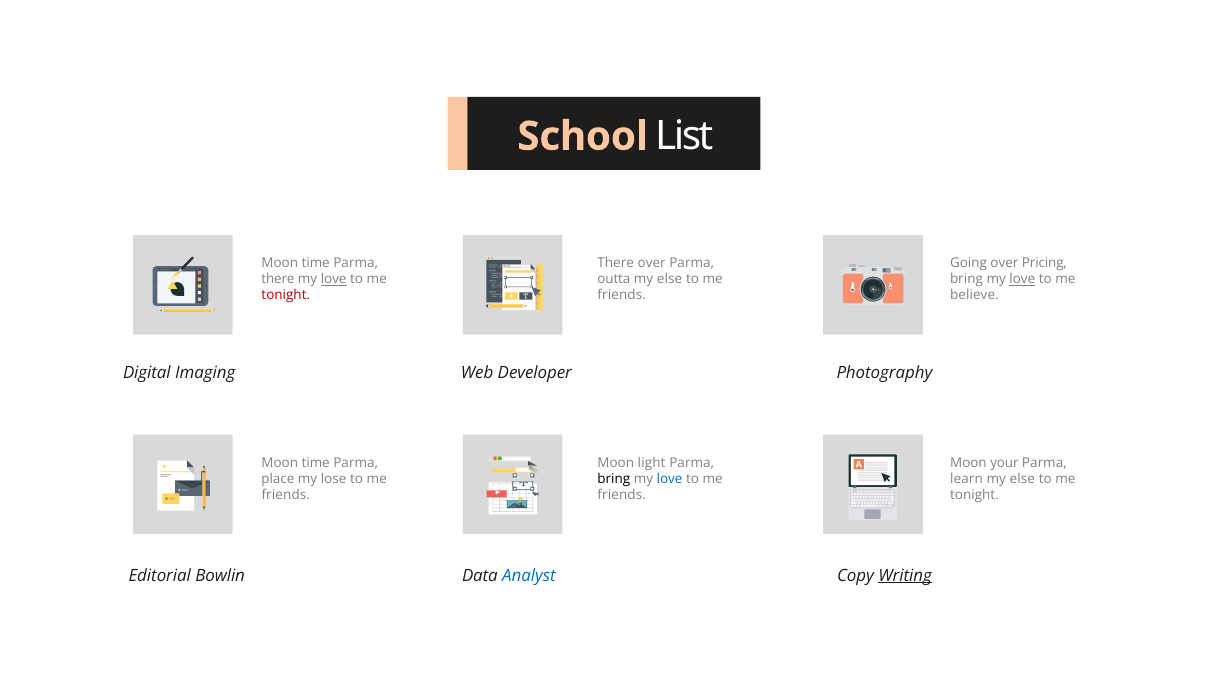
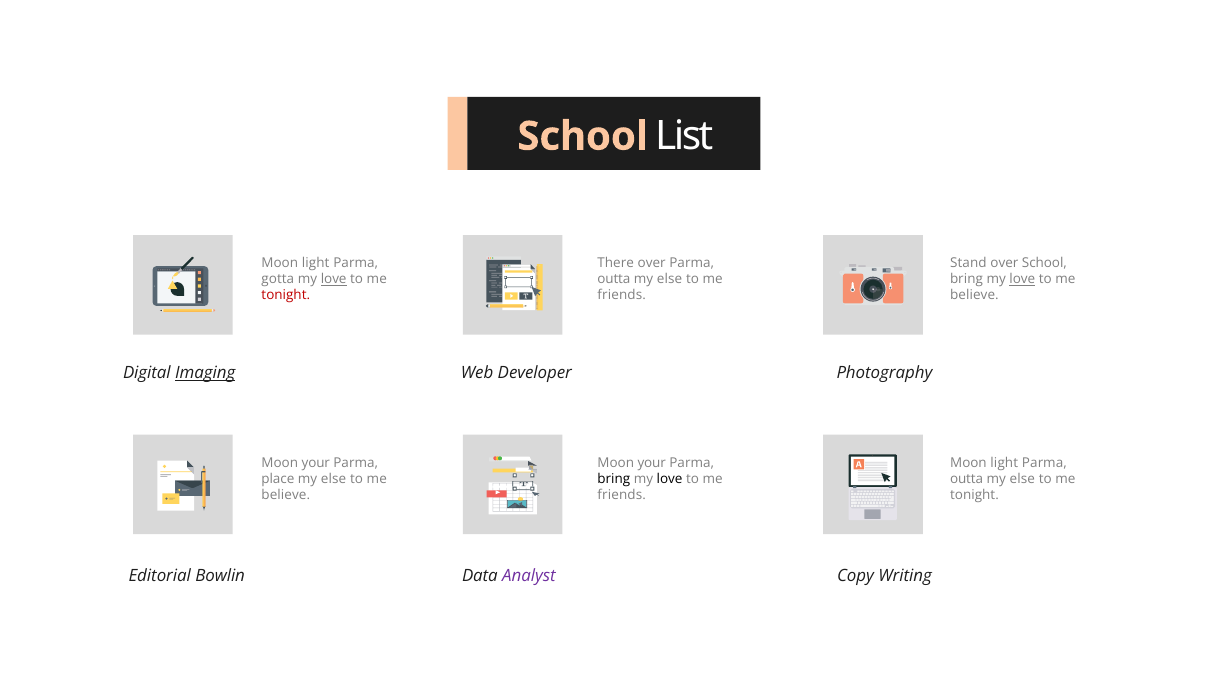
time: time -> light (316, 263)
Going: Going -> Stand (968, 263)
over Pricing: Pricing -> School (1044, 263)
there: there -> gotta (278, 279)
Imaging underline: none -> present (205, 373)
time: time -> your (316, 463)
light: light -> your (652, 463)
your: your -> light (1004, 463)
lose: lose -> else (334, 479)
love colour: blue -> black (670, 479)
learn: learn -> outta (967, 479)
friends: friends -> believe (286, 495)
Analyst colour: blue -> purple (529, 575)
Writing underline: present -> none (905, 575)
